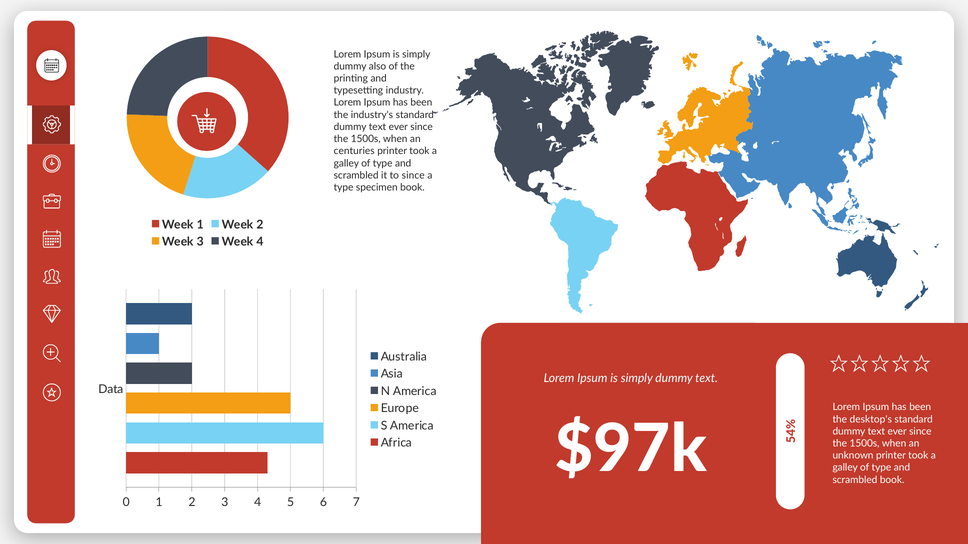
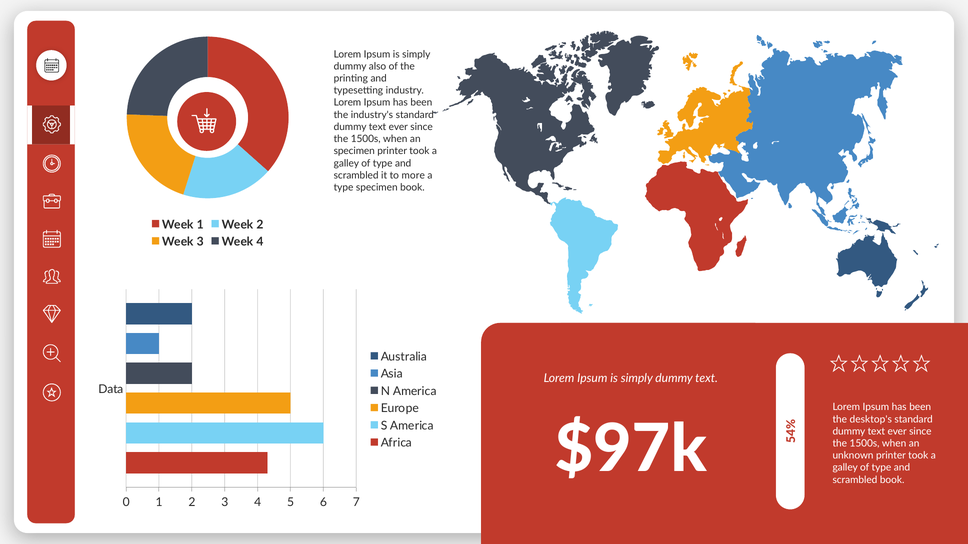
centuries: centuries -> specimen (354, 151)
to since: since -> more (413, 175)
